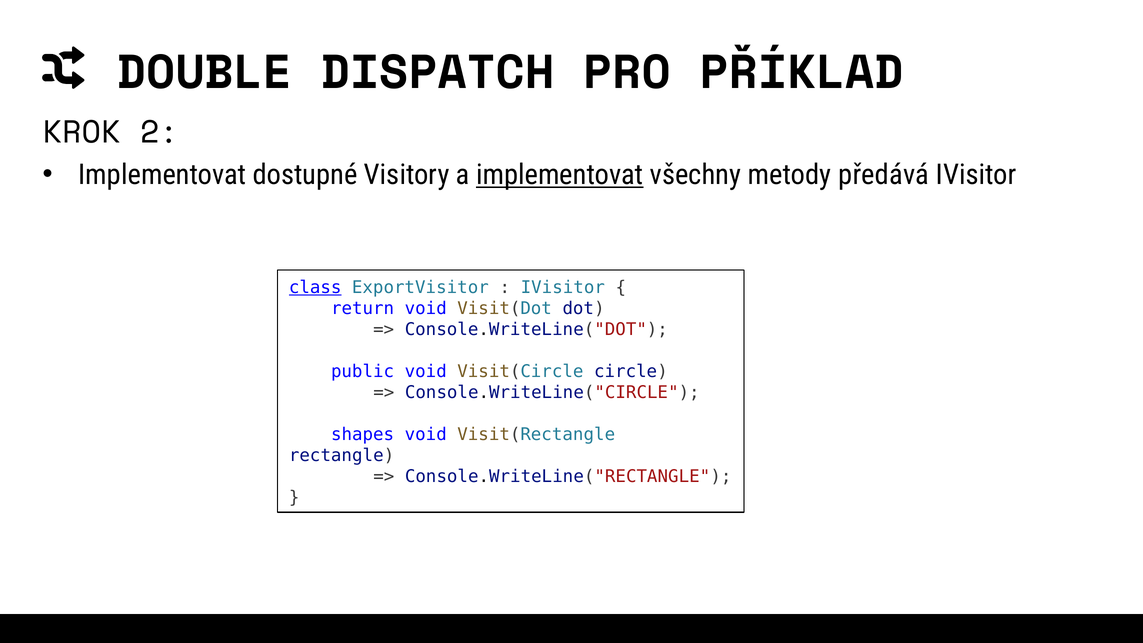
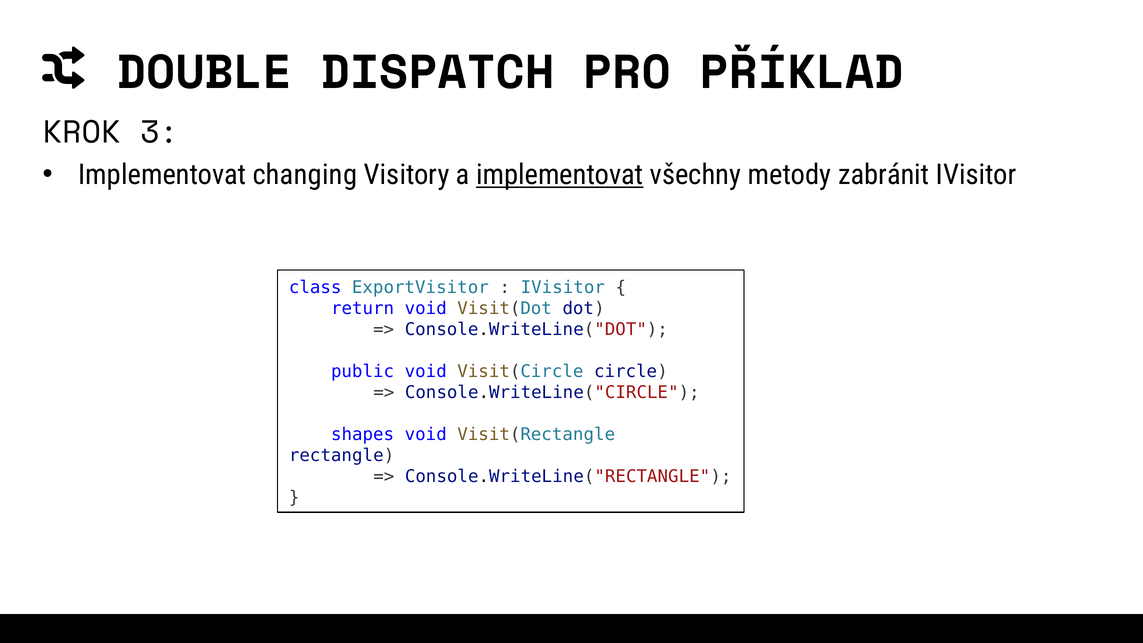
2: 2 -> 3 (159, 132)
dostupné: dostupné -> changing (305, 175)
předává: předává -> zabránit (884, 175)
class underline: present -> none (315, 288)
